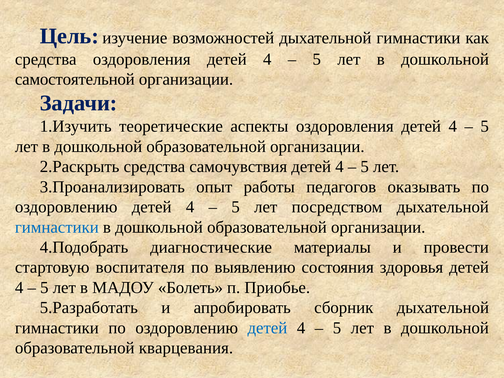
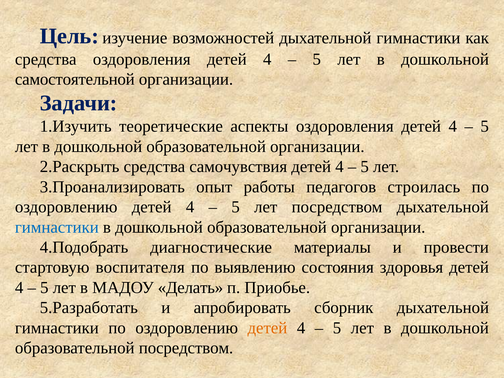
оказывать: оказывать -> строилась (424, 187)
Болеть: Болеть -> Делать (190, 288)
детей colour: blue -> orange (267, 328)
образовательной кварцевания: кварцевания -> посредством (186, 348)
